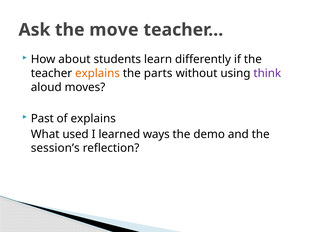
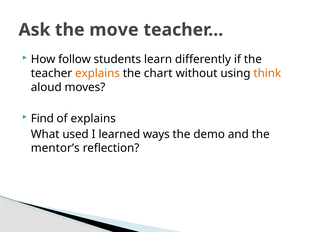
about: about -> follow (75, 59)
parts: parts -> chart (158, 73)
think colour: purple -> orange (267, 73)
Past: Past -> Find (42, 118)
session’s: session’s -> mentor’s (55, 148)
